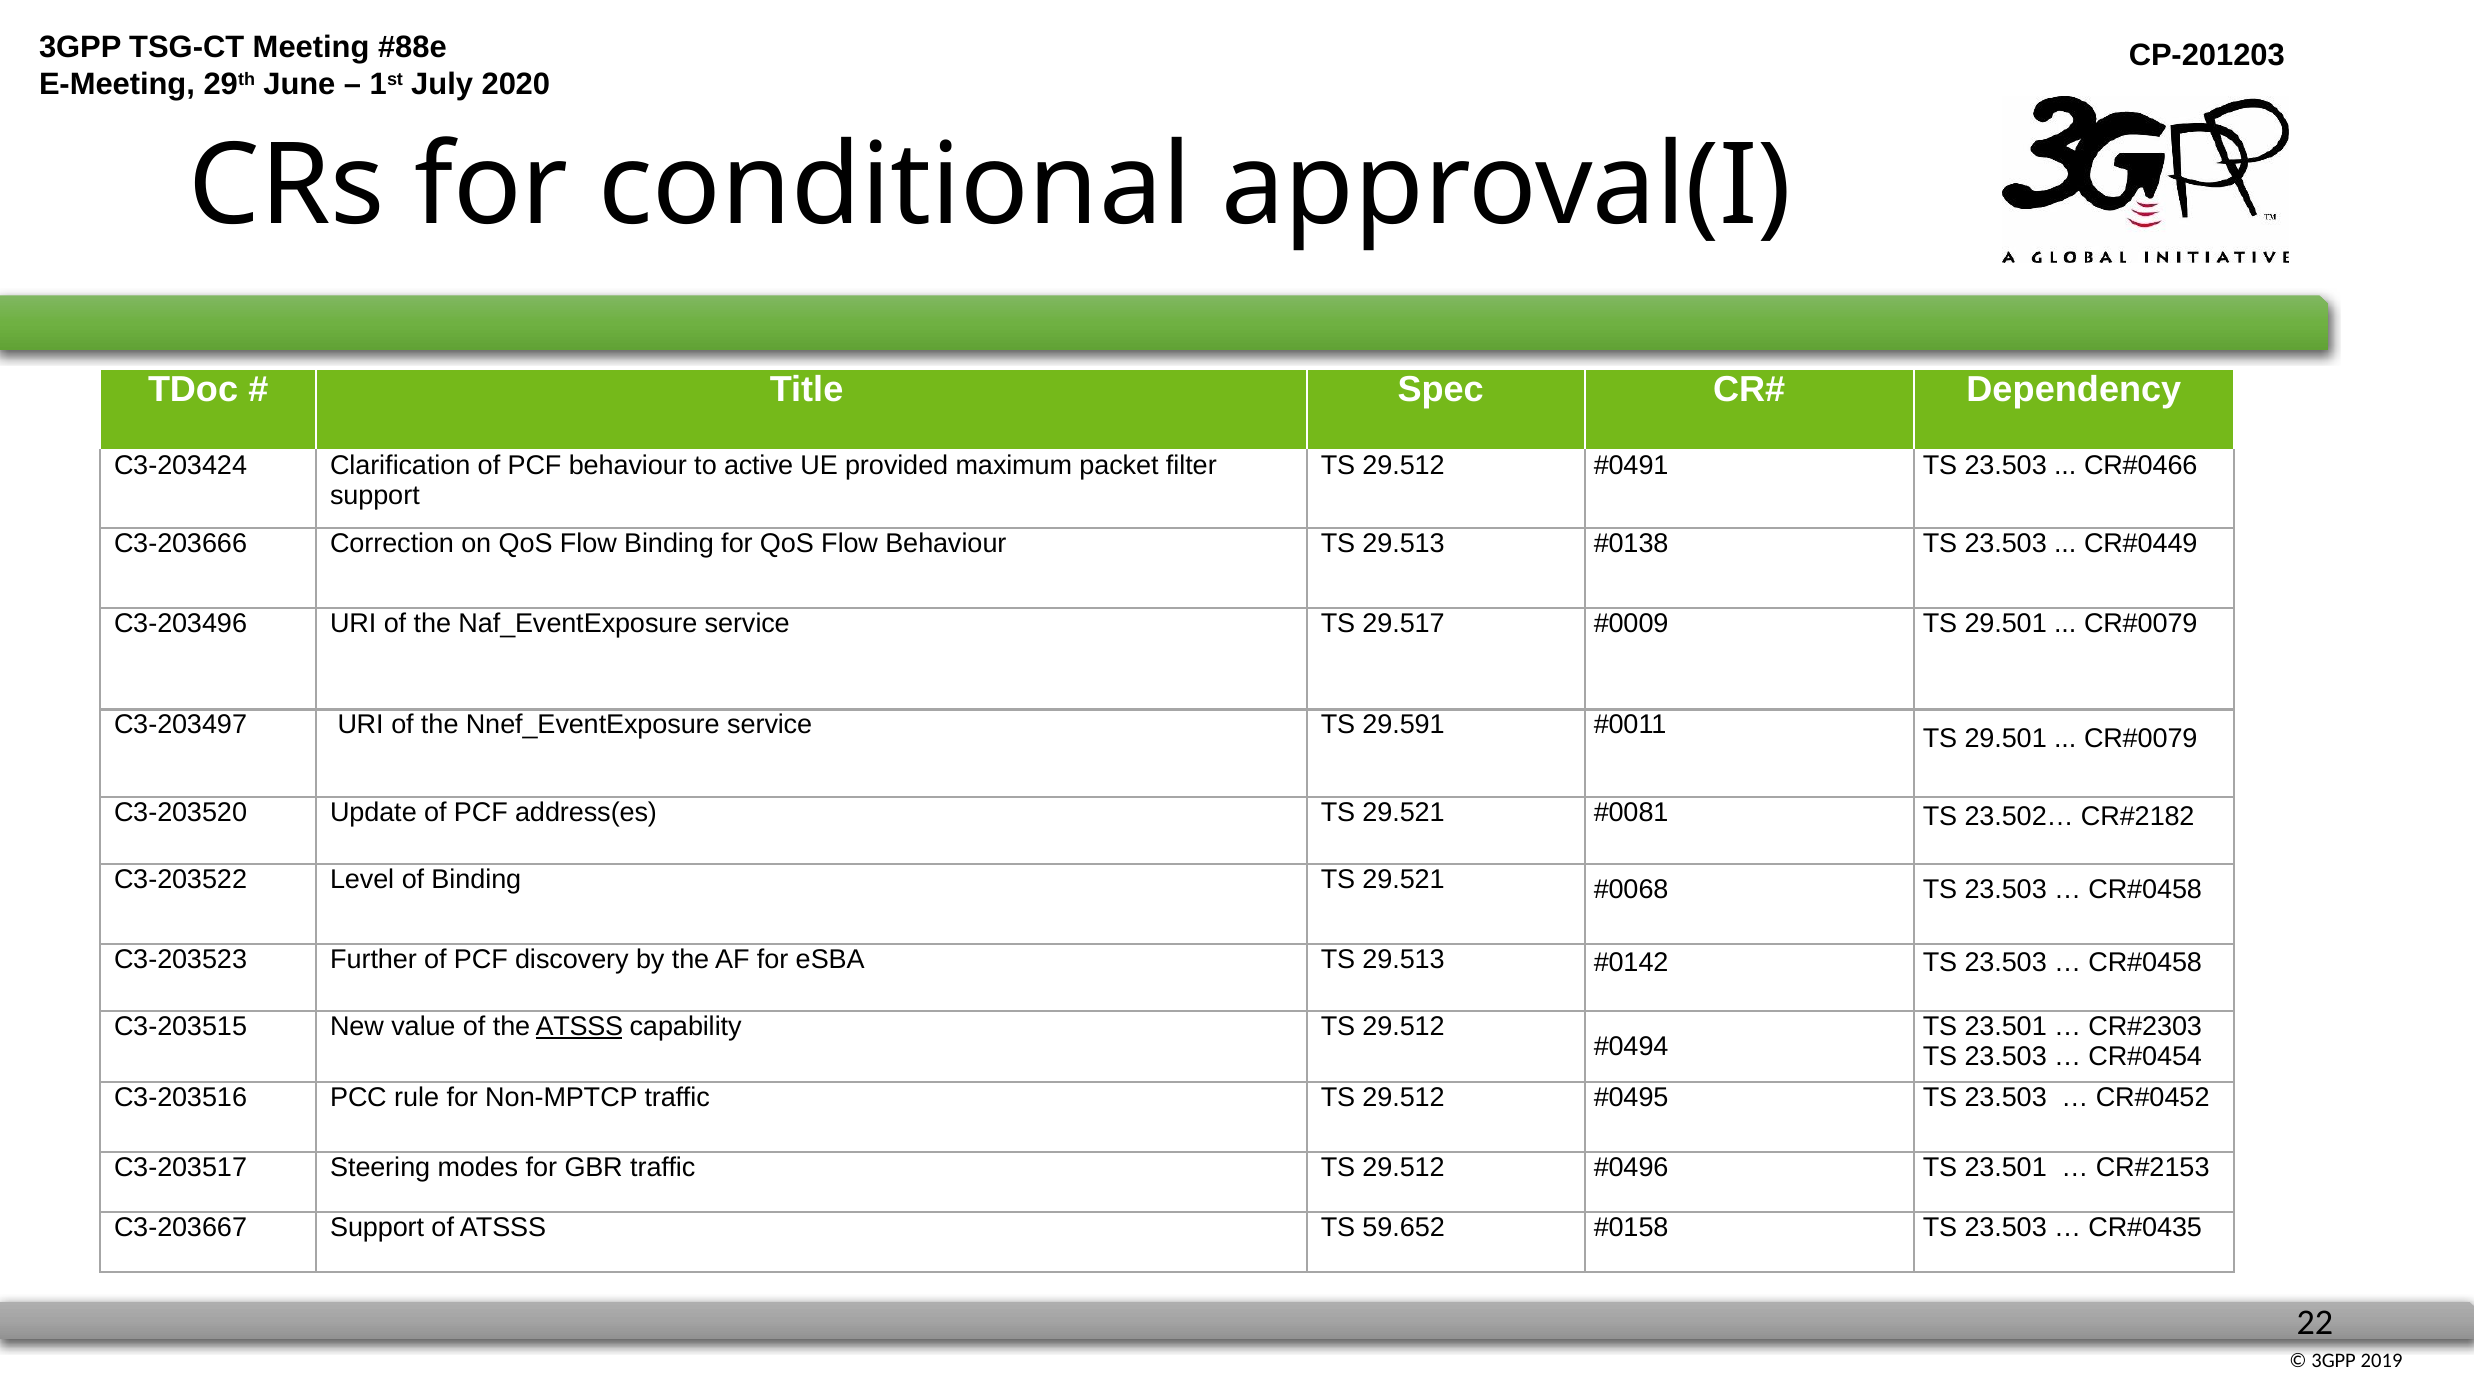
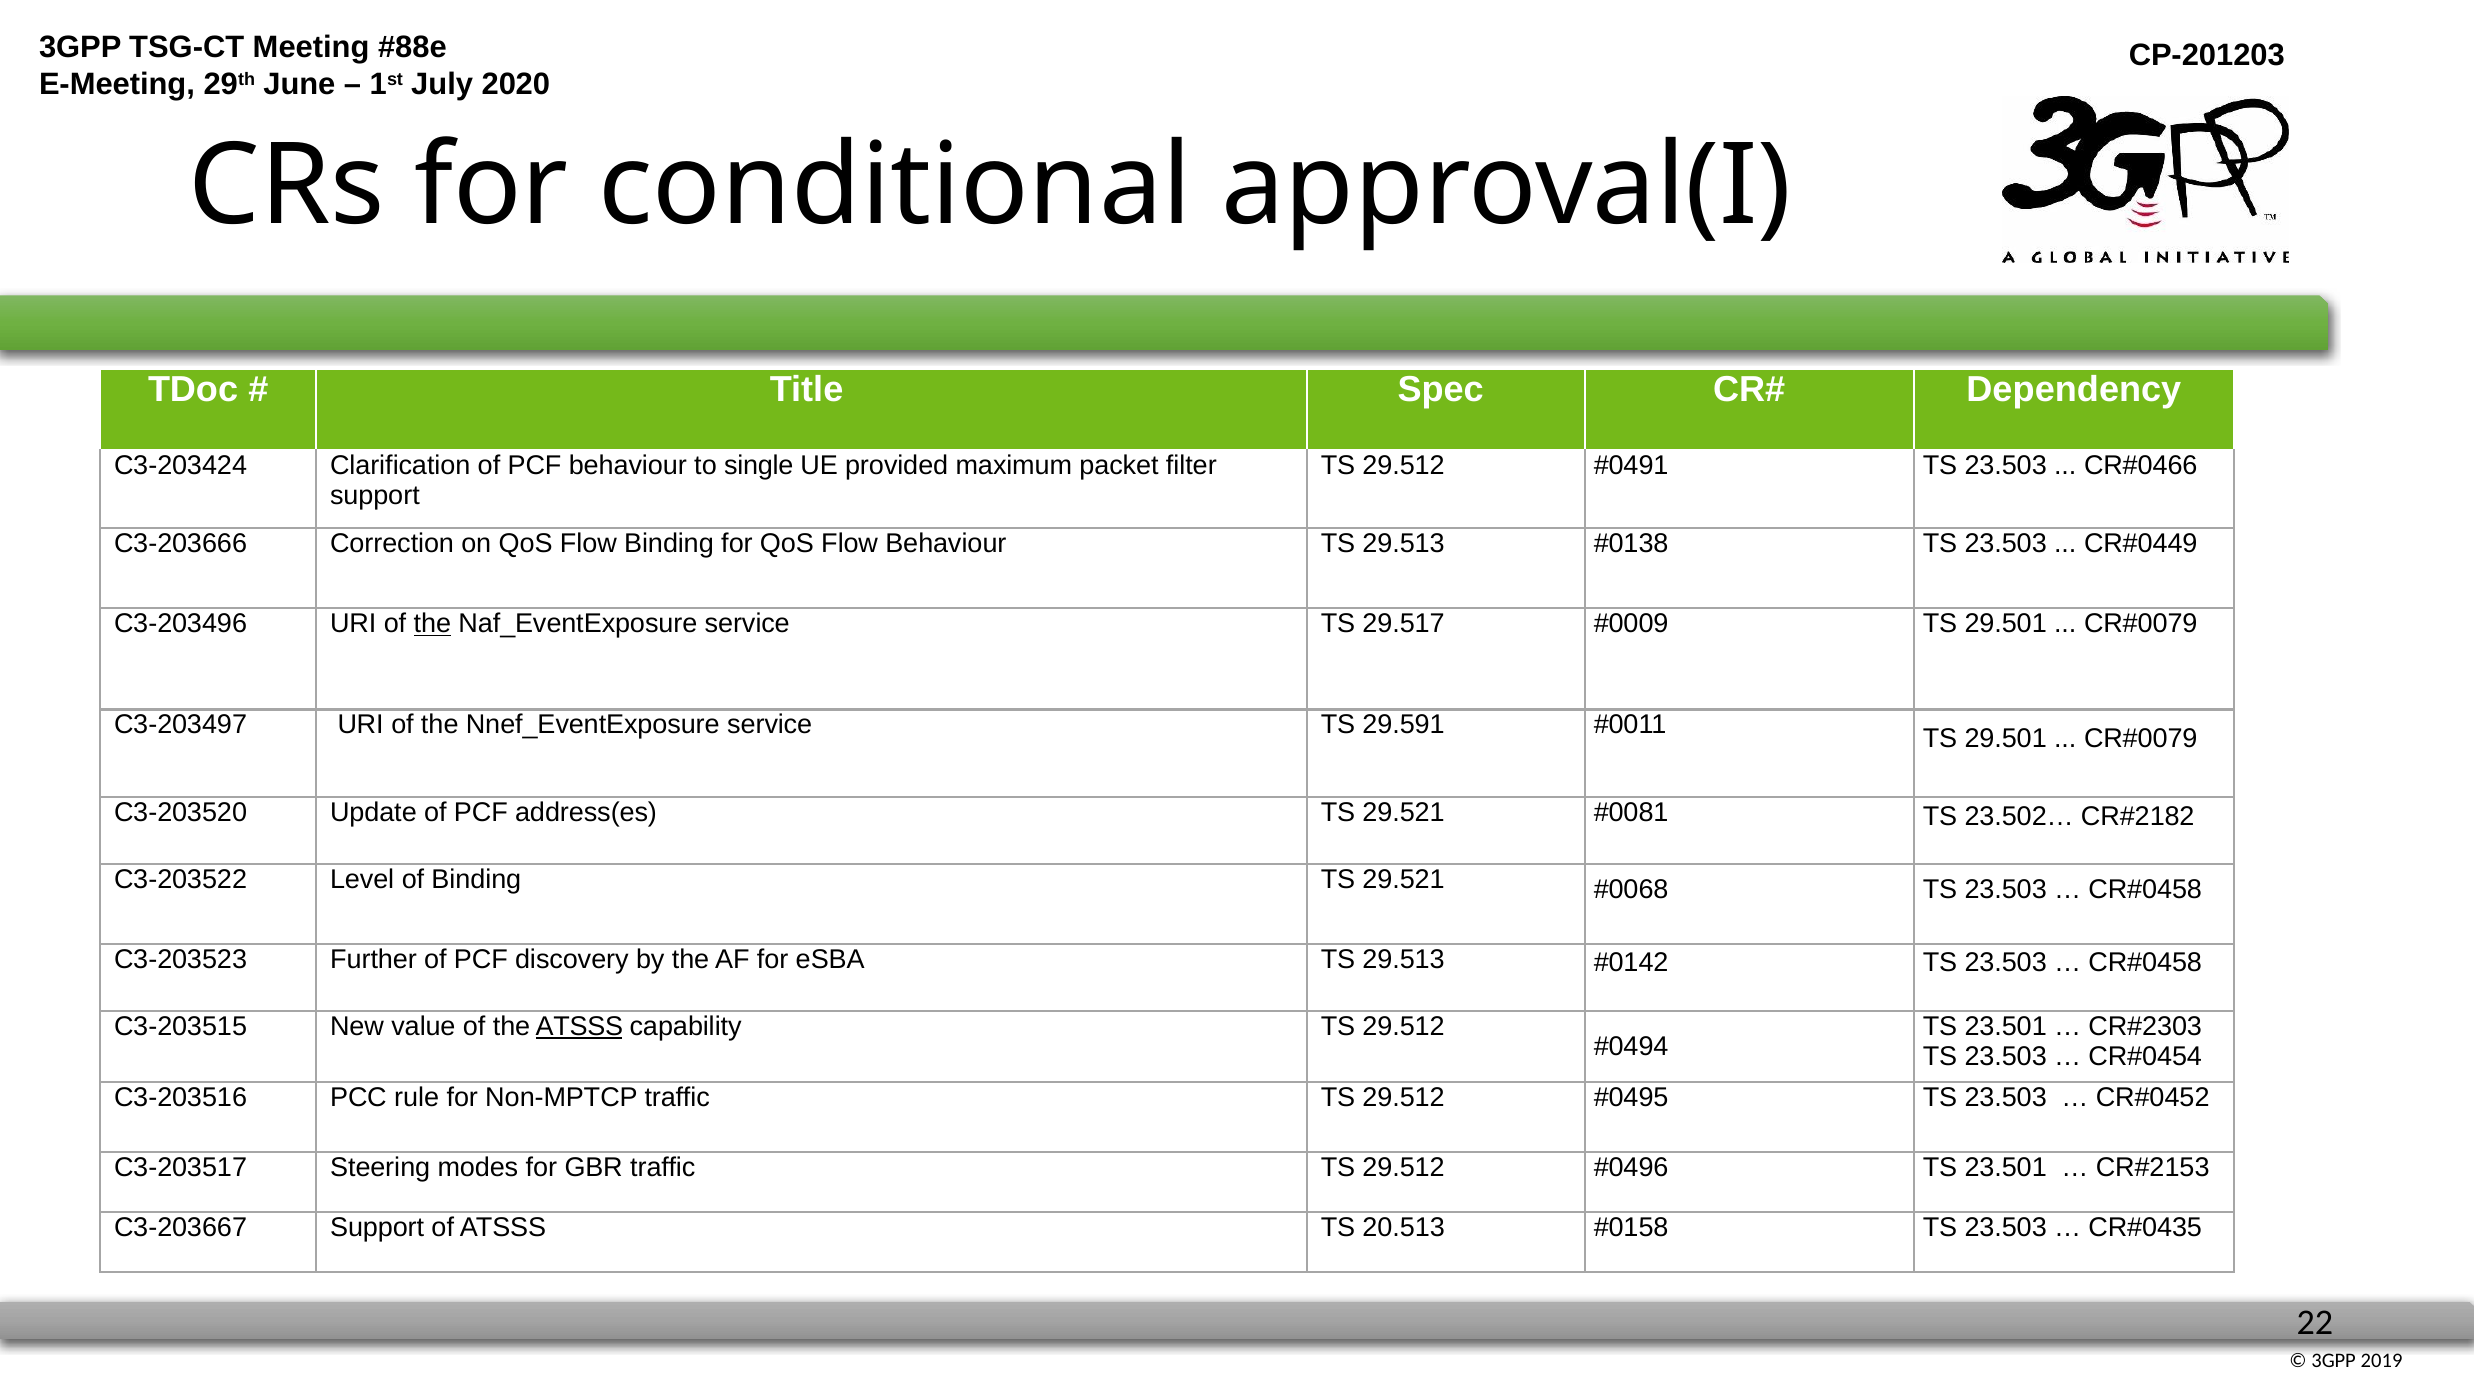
active: active -> single (759, 466)
the underline: none -> present (432, 624)
59.652: 59.652 -> 20.513 (1404, 1227)
